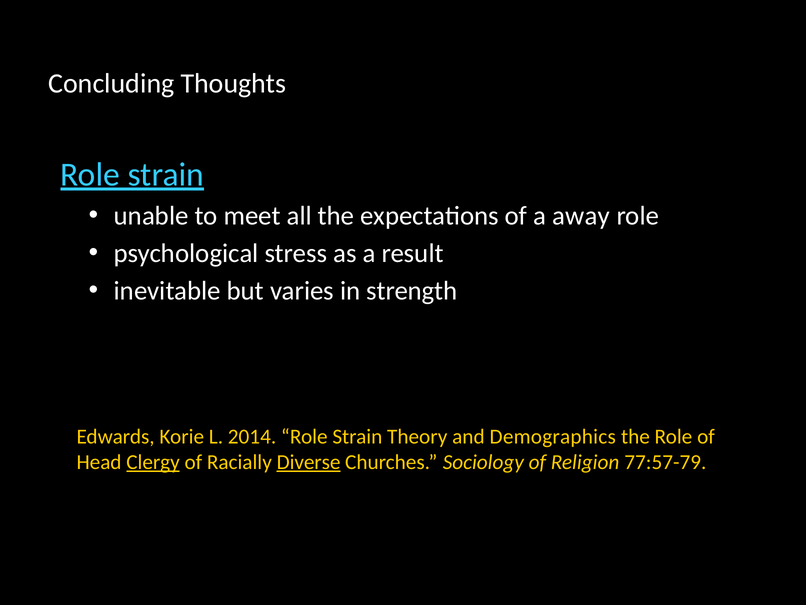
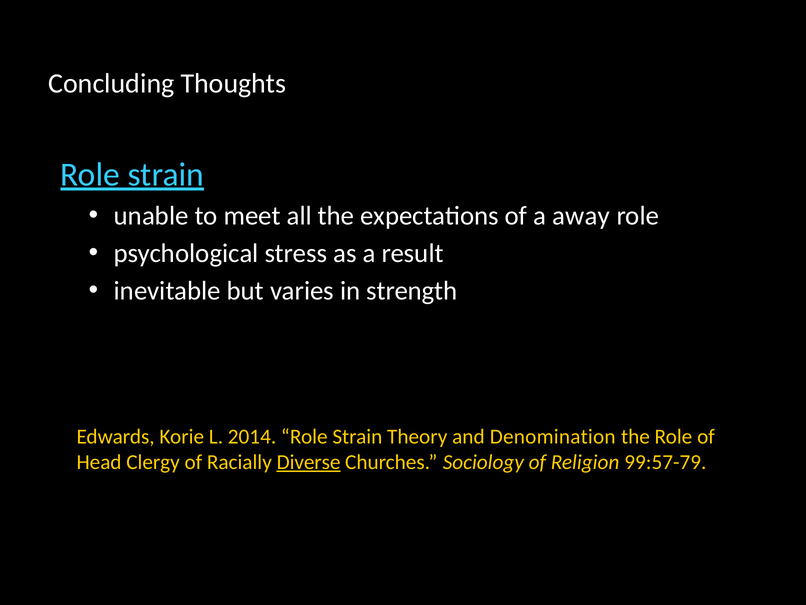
Demographics: Demographics -> Denomination (553, 436)
Clergy underline: present -> none (153, 462)
77:57-79: 77:57-79 -> 99:57-79 (665, 462)
